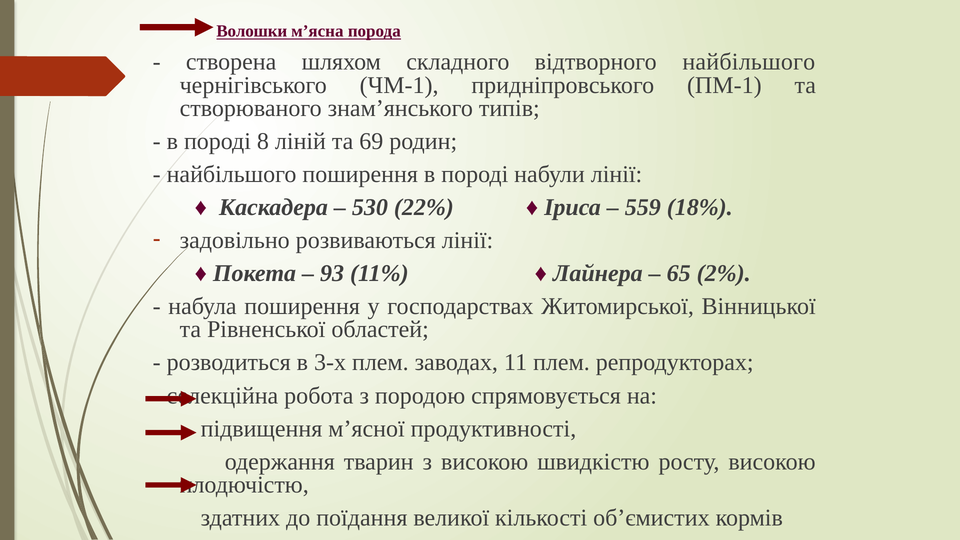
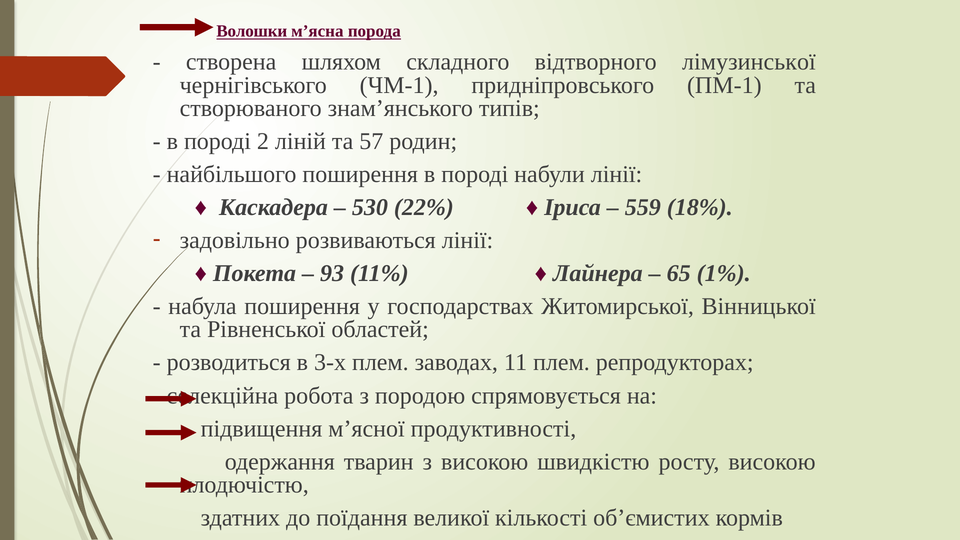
відтворного найбільшого: найбільшого -> лімузинської (749, 62)
8: 8 -> 2 (263, 141)
69: 69 -> 57 (371, 141)
2%: 2% -> 1% (724, 273)
